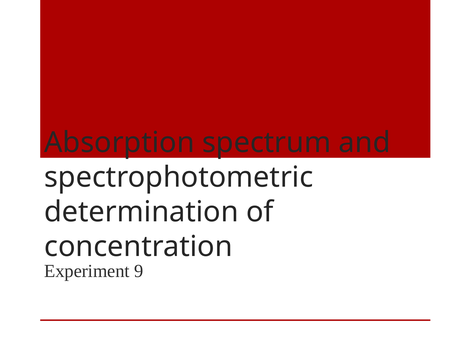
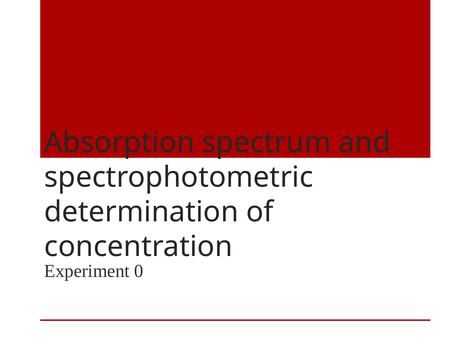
9: 9 -> 0 (139, 271)
